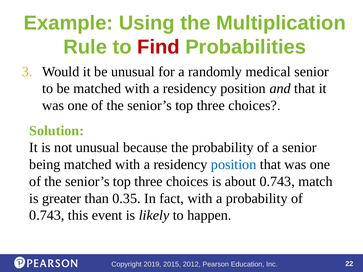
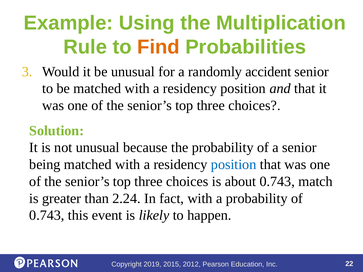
Find colour: red -> orange (158, 47)
medical: medical -> accident (268, 72)
0.35: 0.35 -> 2.24 (127, 199)
